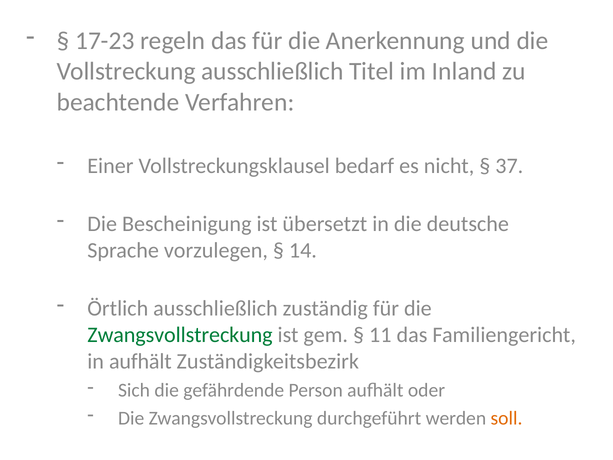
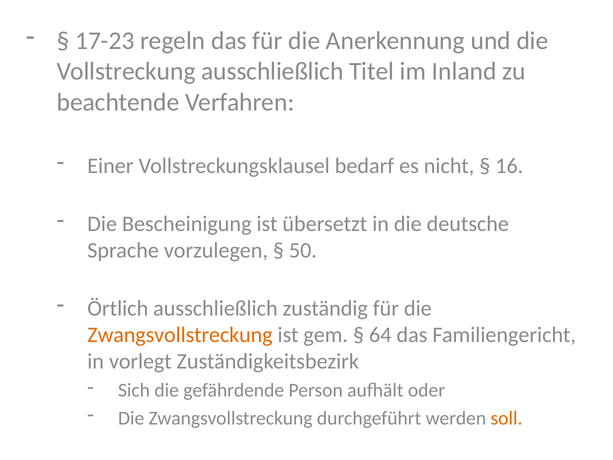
37: 37 -> 16 (509, 166)
14: 14 -> 50 (303, 250)
Zwangsvollstreckung colour: green -> orange (180, 335)
11: 11 -> 64 (380, 335)
in aufhält: aufhält -> vorlegt (140, 361)
